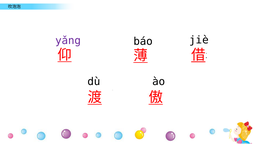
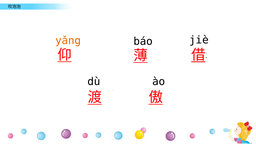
yǎng colour: purple -> orange (68, 41)
